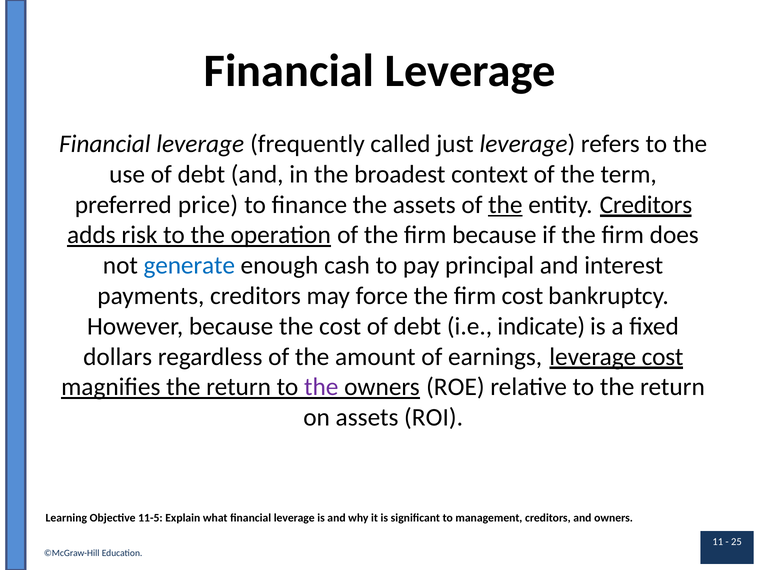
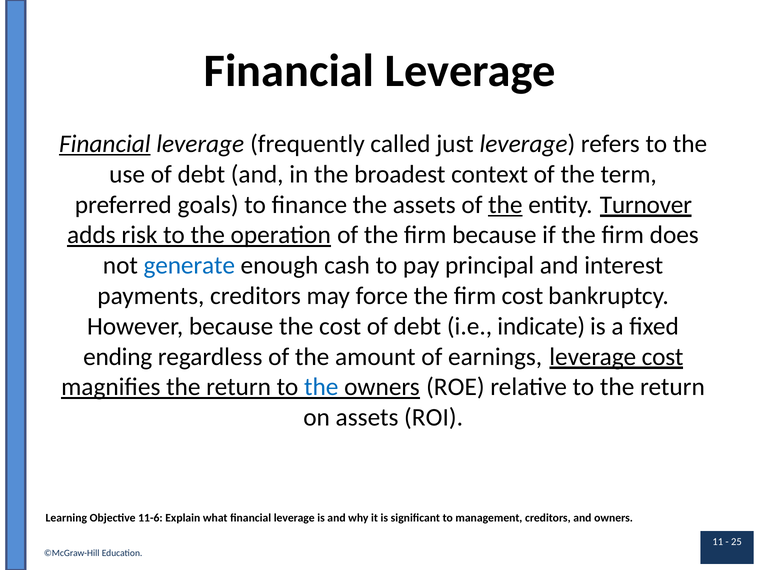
Financial underline: none -> present (105, 144)
price: price -> goals (208, 205)
underline Creditors: Creditors -> Turnover (646, 205)
dollars: dollars -> ending (118, 357)
the colour: purple -> blue (321, 387)
11-5: 11-5 -> 11-6 (150, 518)
